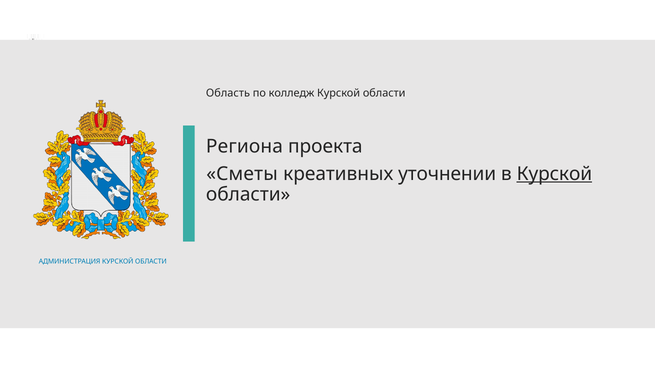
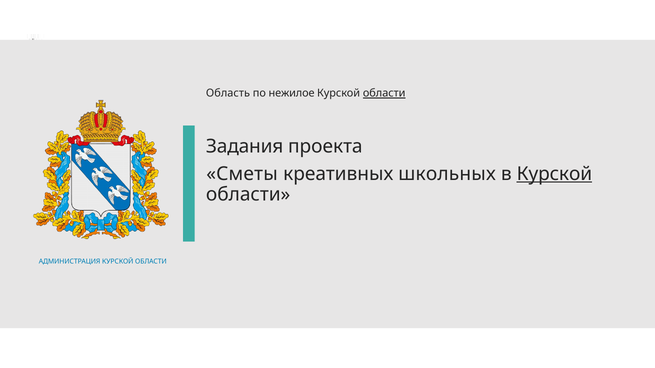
колледж: колледж -> нежилое (292, 93)
области underline: none -> present (384, 93)
Региона: Региона -> Задания (245, 146)
уточнении: уточнении -> школьных (447, 174)
